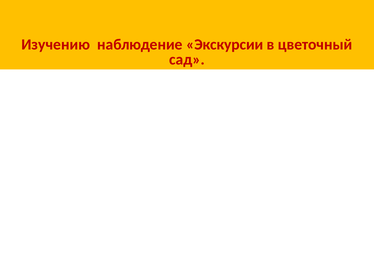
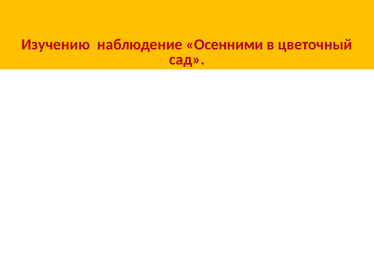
Экскурсии: Экскурсии -> Осенними (225, 45)
